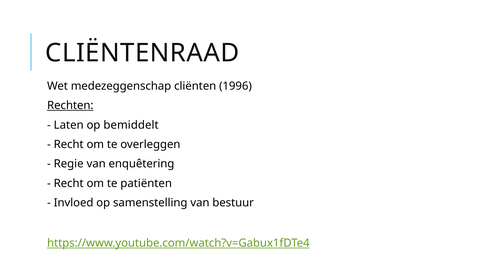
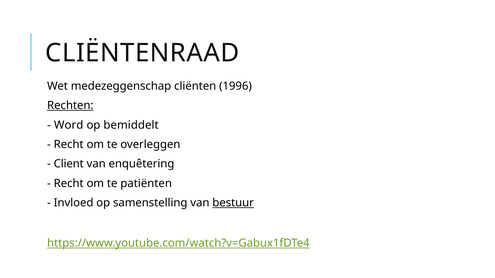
Laten: Laten -> Word (69, 125)
Regie: Regie -> Client (69, 164)
bestuur underline: none -> present (233, 203)
